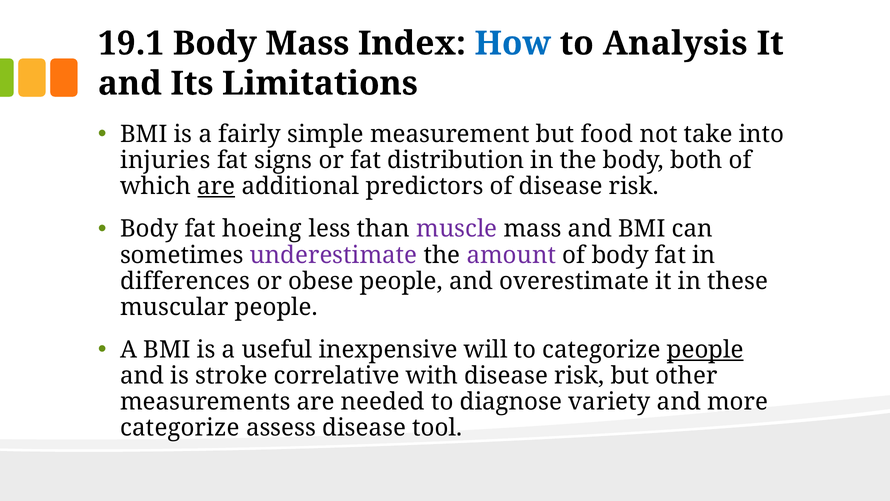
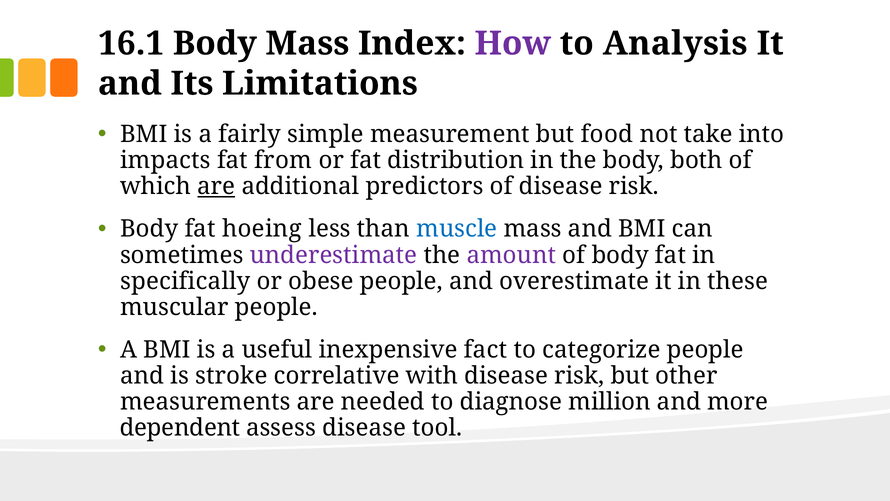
19.1: 19.1 -> 16.1 (131, 43)
How colour: blue -> purple (513, 43)
injuries: injuries -> impacts (165, 160)
signs: signs -> from (283, 160)
muscle colour: purple -> blue (457, 229)
differences: differences -> specifically (185, 281)
will: will -> fact (486, 350)
people underline: present -> none (705, 350)
variety: variety -> million (610, 402)
categorize: categorize -> dependent (180, 428)
